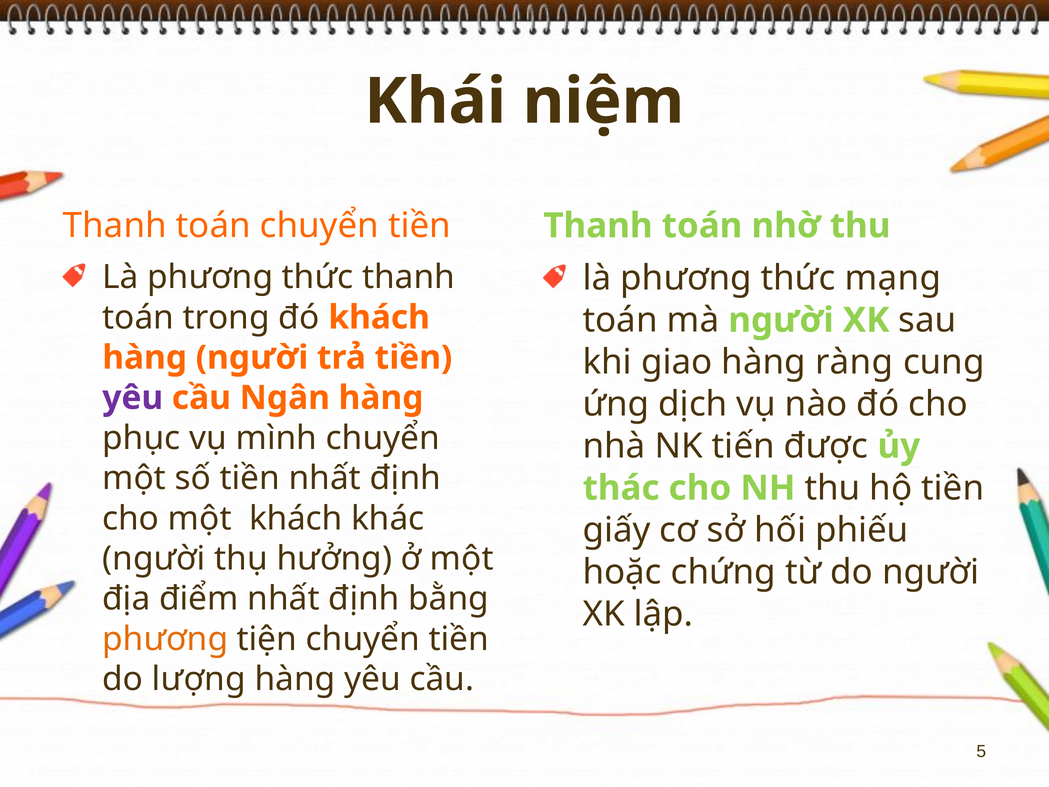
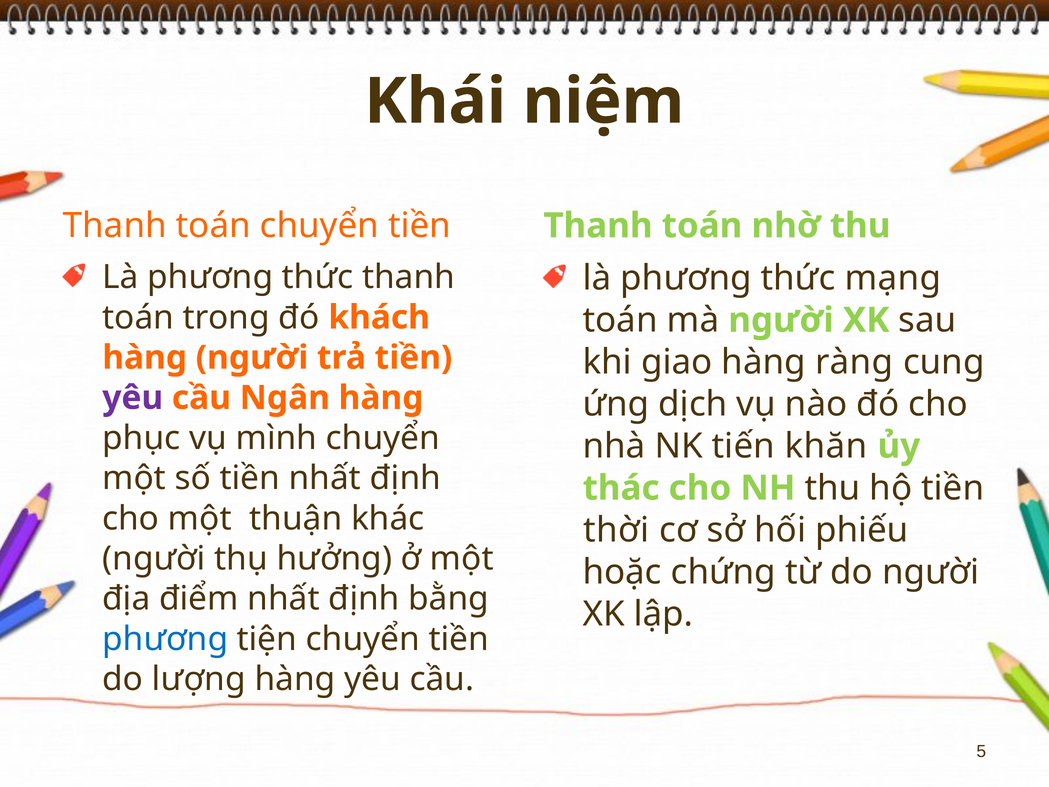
được: được -> khăn (826, 446)
một khách: khách -> thuận (296, 518)
giấy: giấy -> thời (616, 530)
phương colour: orange -> blue (165, 639)
